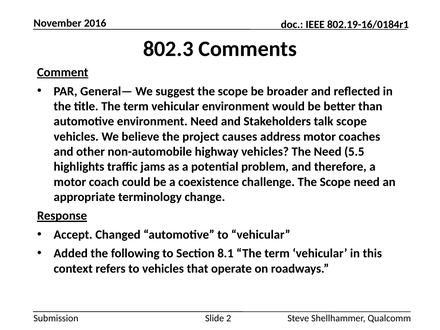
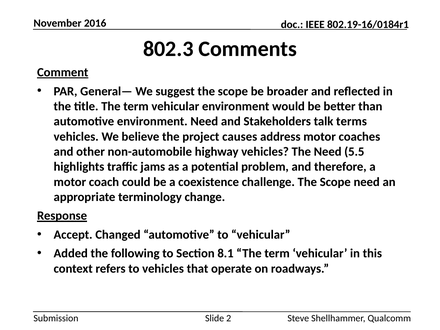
talk scope: scope -> terms (352, 121)
